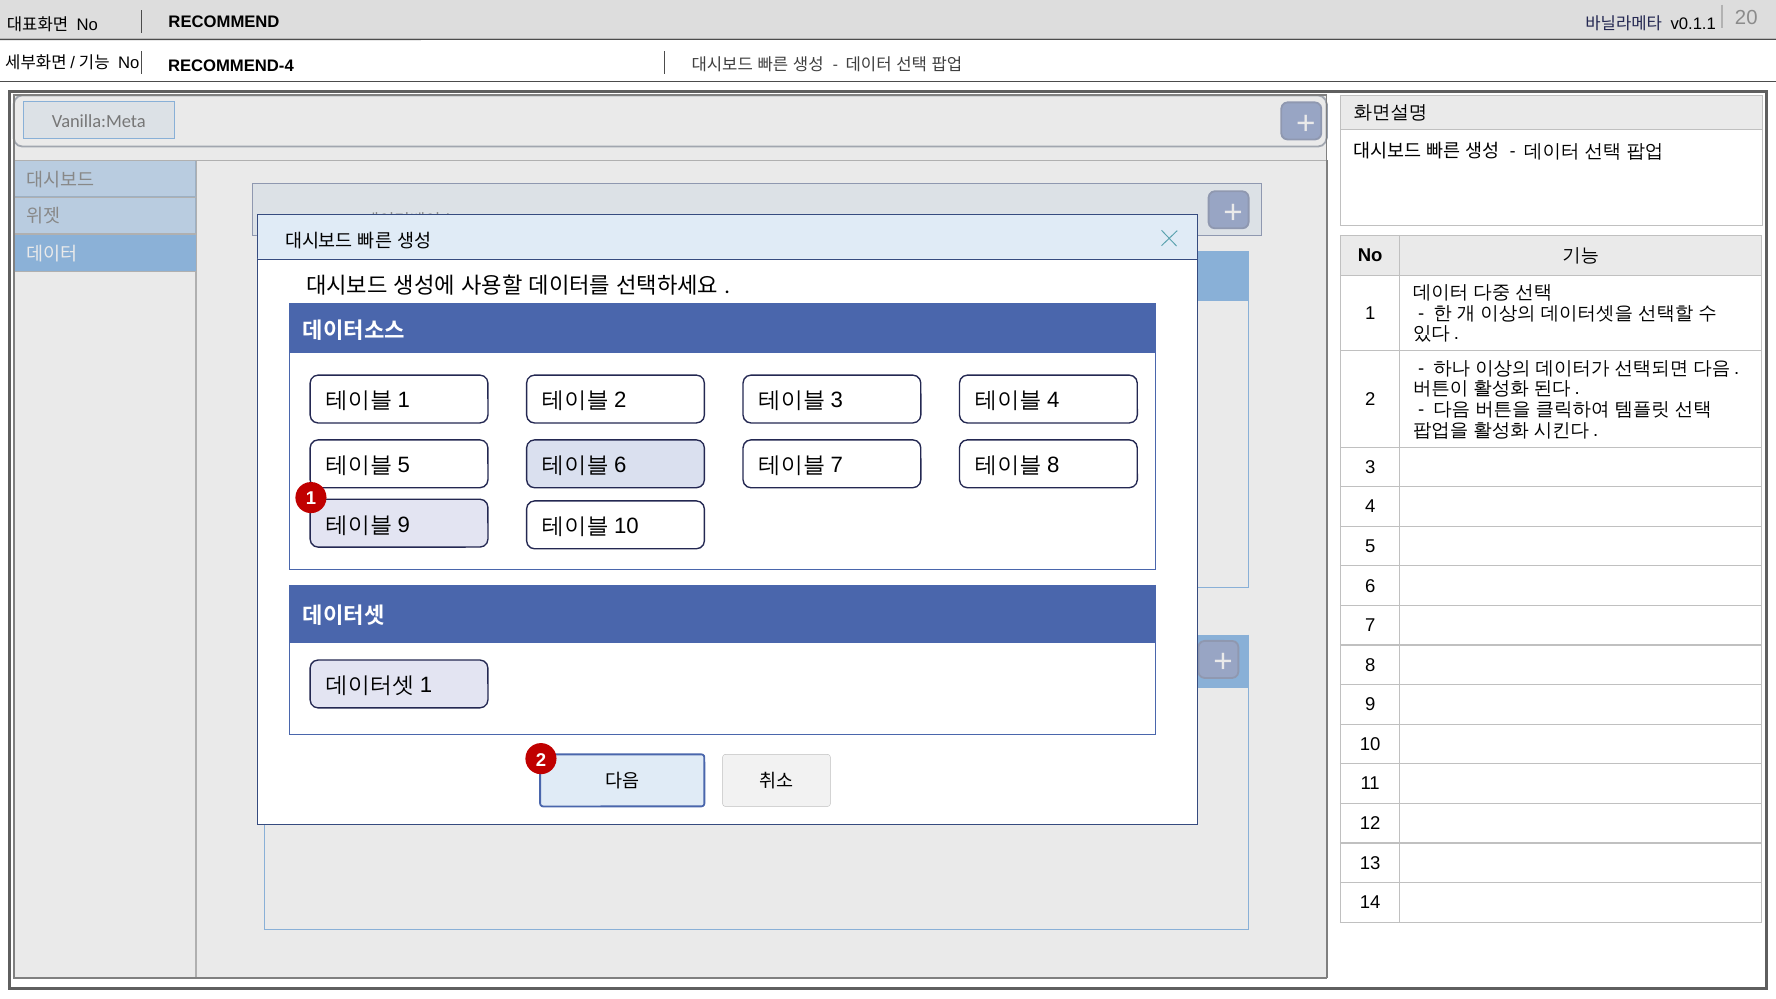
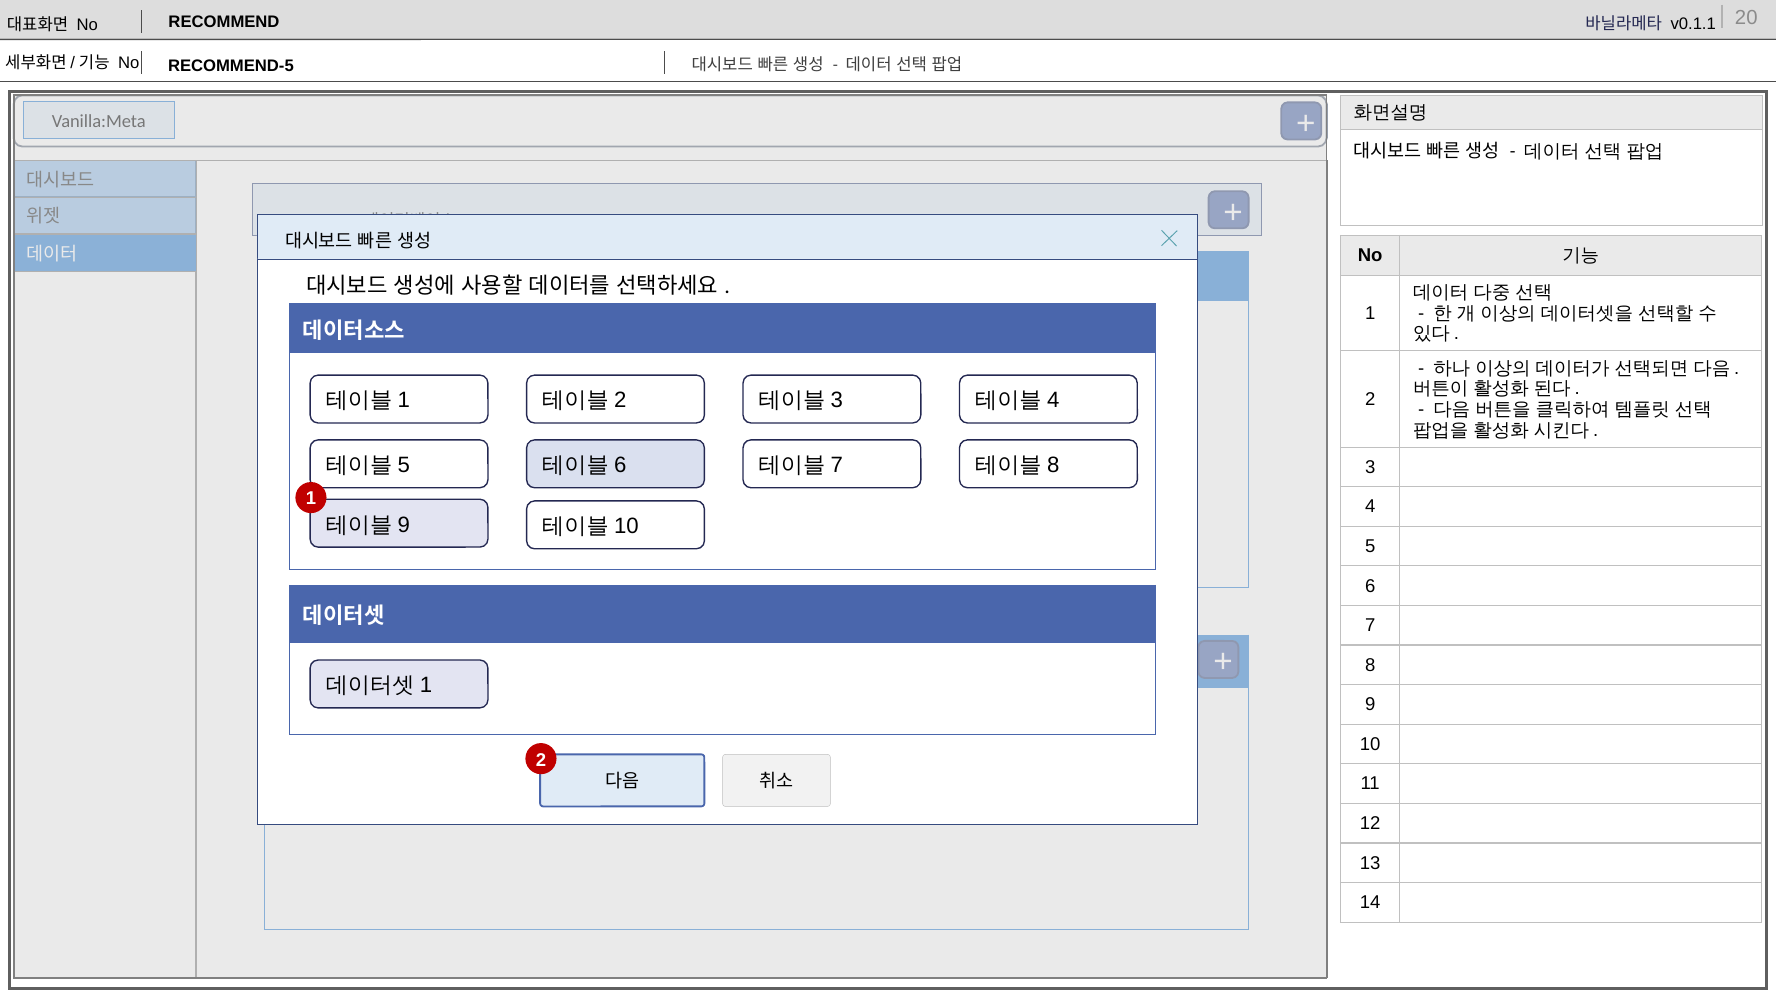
RECOMMEND-4: RECOMMEND-4 -> RECOMMEND-5 (231, 66)
